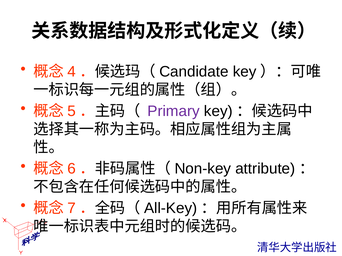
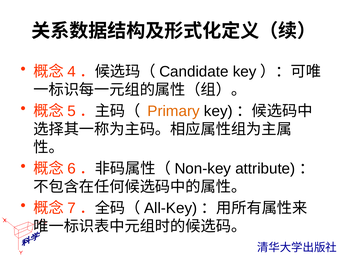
Primary colour: purple -> orange (174, 111)
